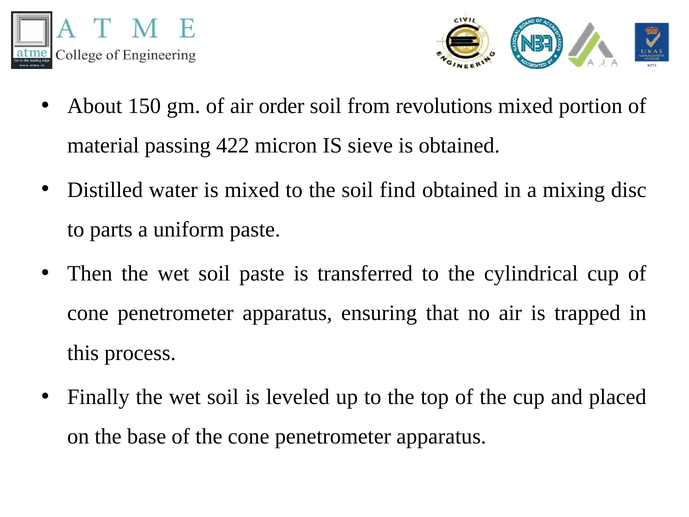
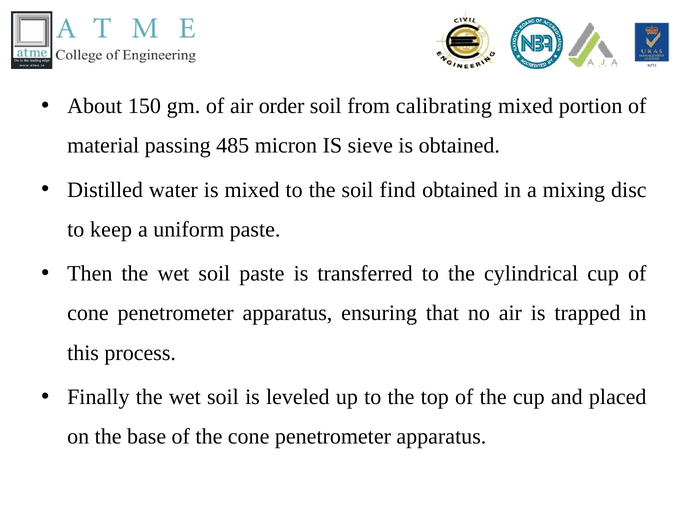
revolutions: revolutions -> calibrating (444, 106)
422: 422 -> 485 (233, 146)
parts: parts -> keep (111, 229)
